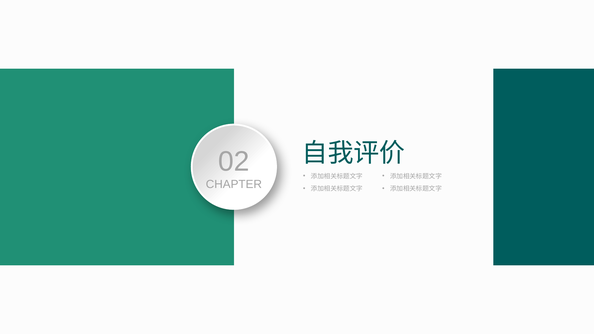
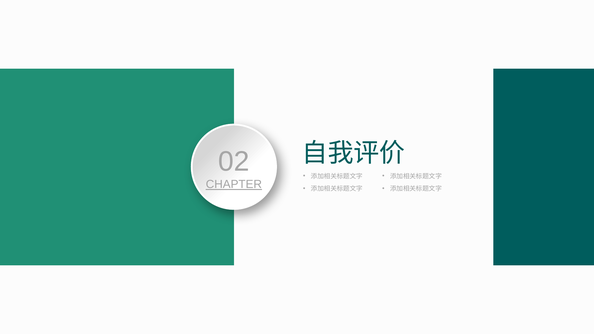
CHAPTER underline: none -> present (234, 185)
